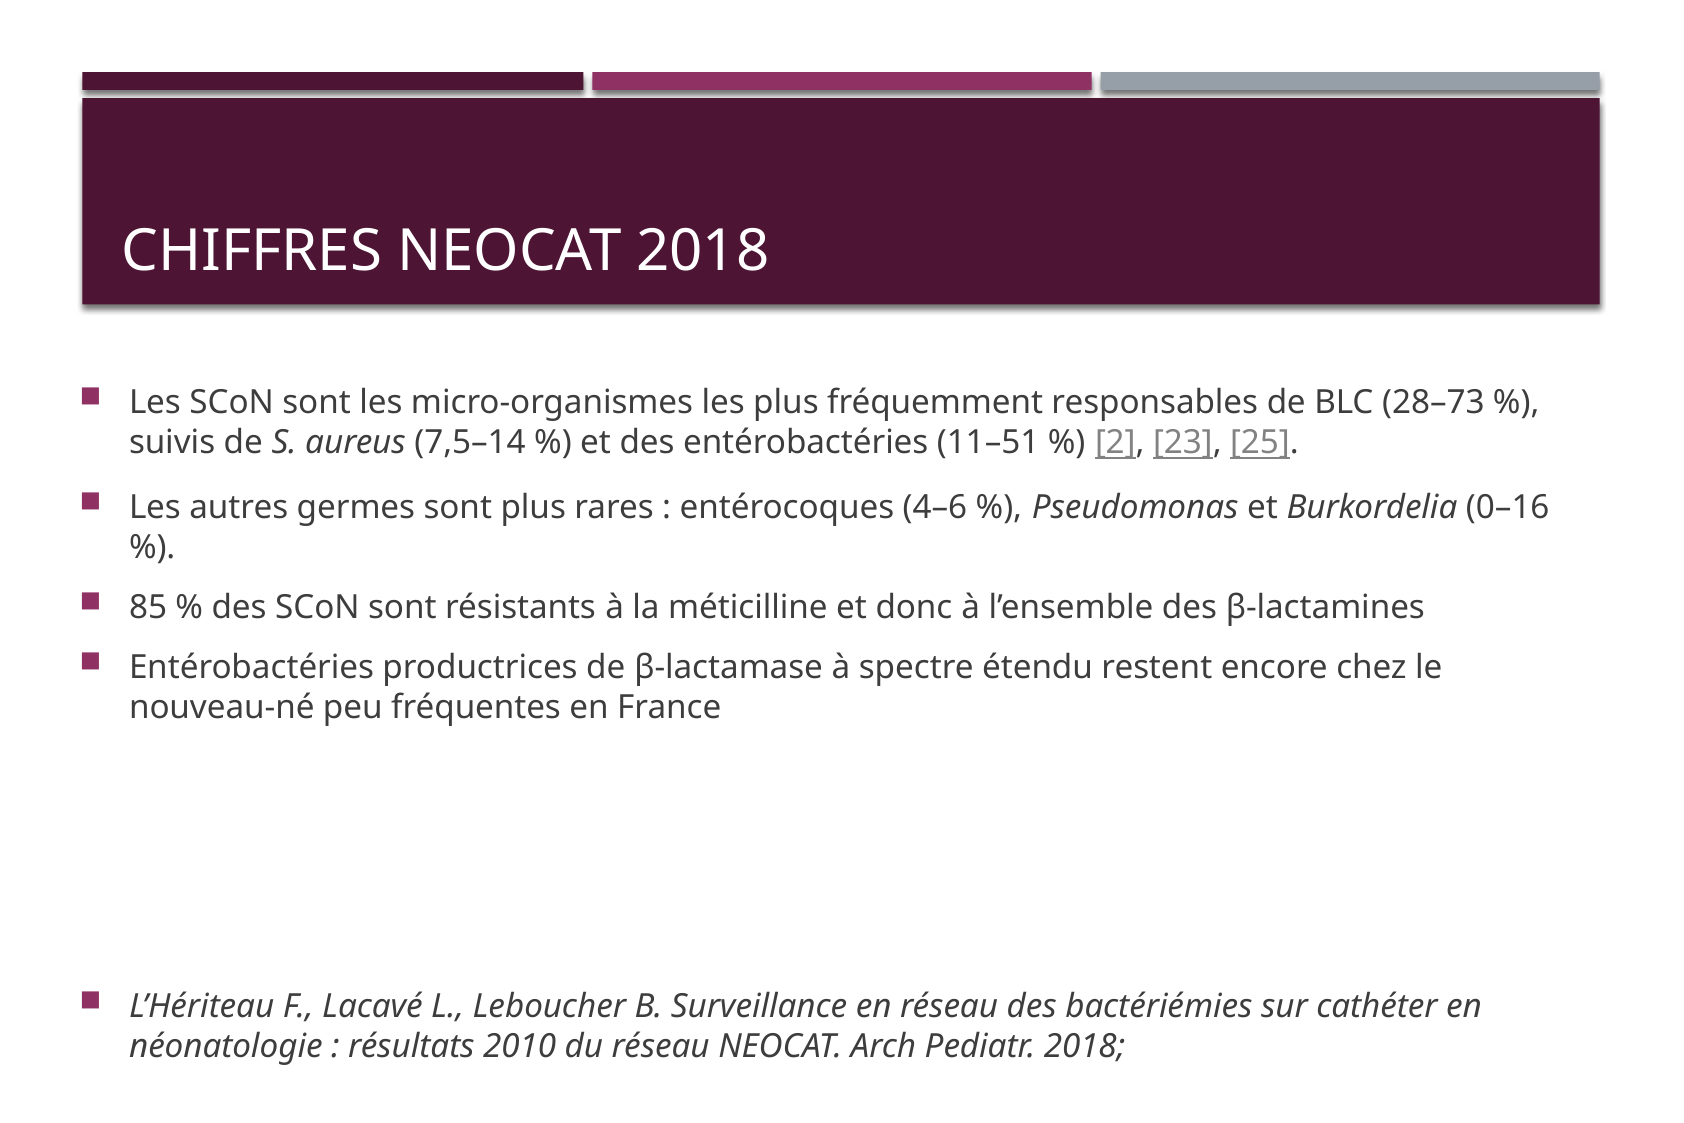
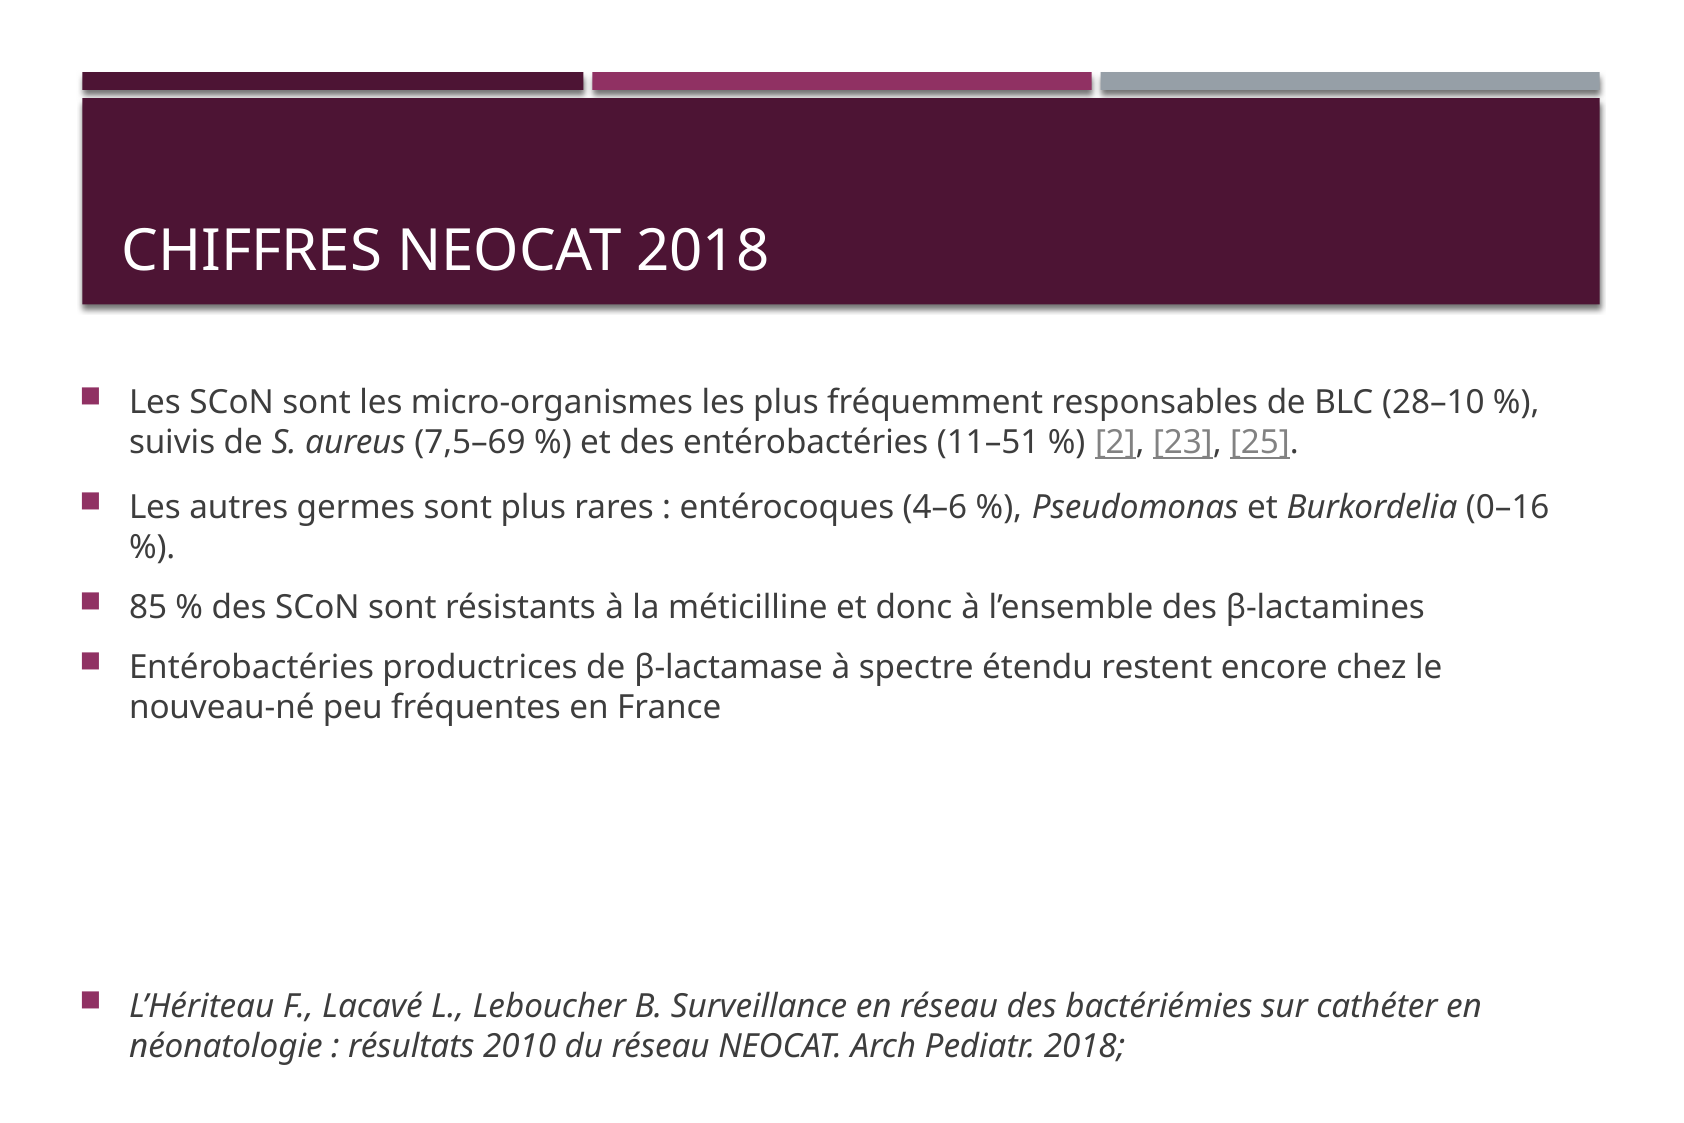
28–73: 28–73 -> 28–10 (1433, 403)
7,5–14: 7,5–14 -> 7,5–69 (470, 443)
